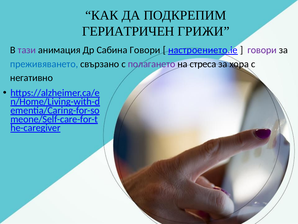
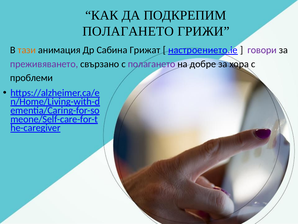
ГЕРИАТРИЧЕН: ГЕРИАТРИЧЕН -> ПОЛАГАНЕТО (128, 31)
тази colour: purple -> orange (27, 50)
Сабина Говори: Говори -> Грижат (145, 50)
преживяването colour: blue -> purple (44, 64)
стреса: стреса -> добре (203, 64)
негативно: негативно -> проблеми (32, 78)
